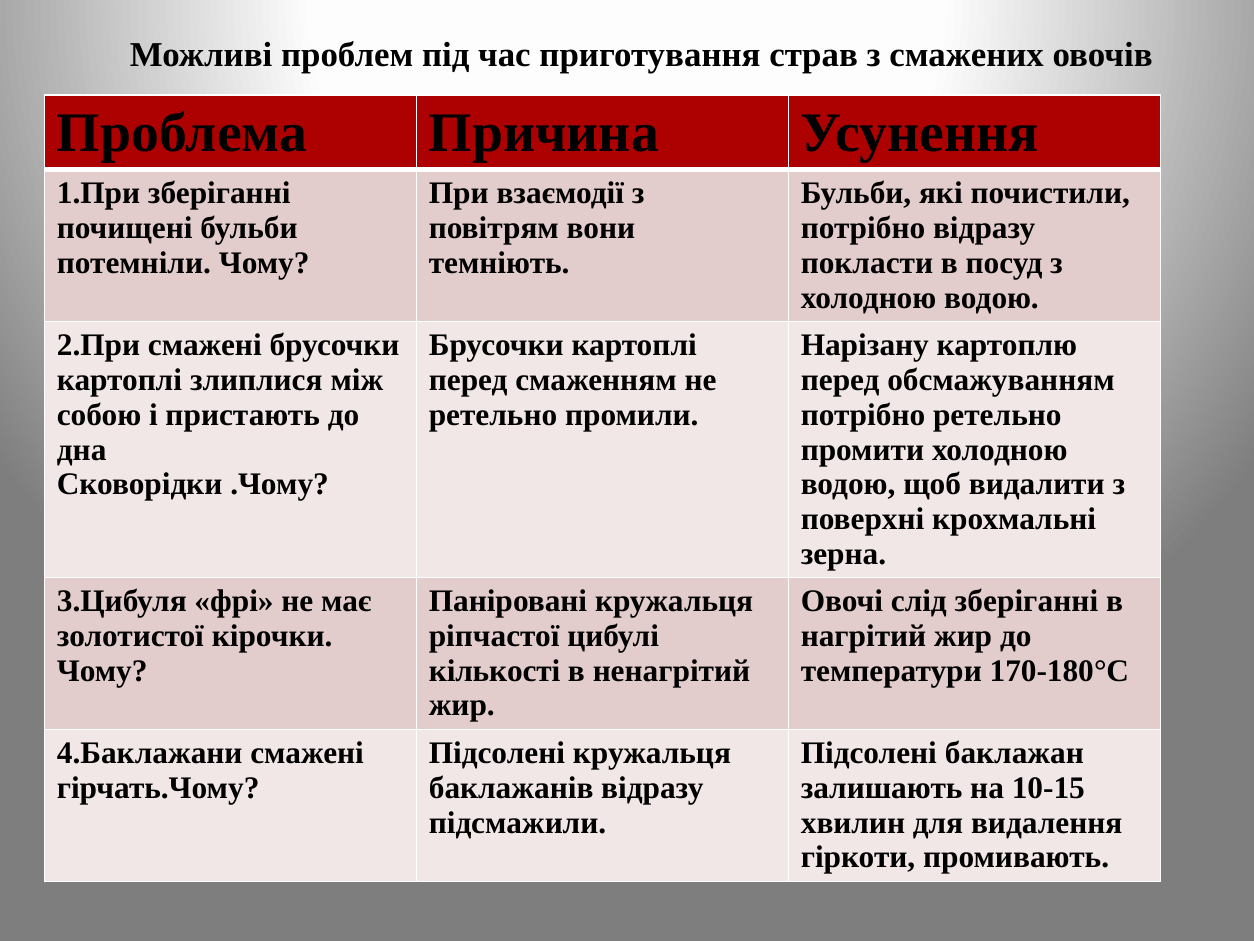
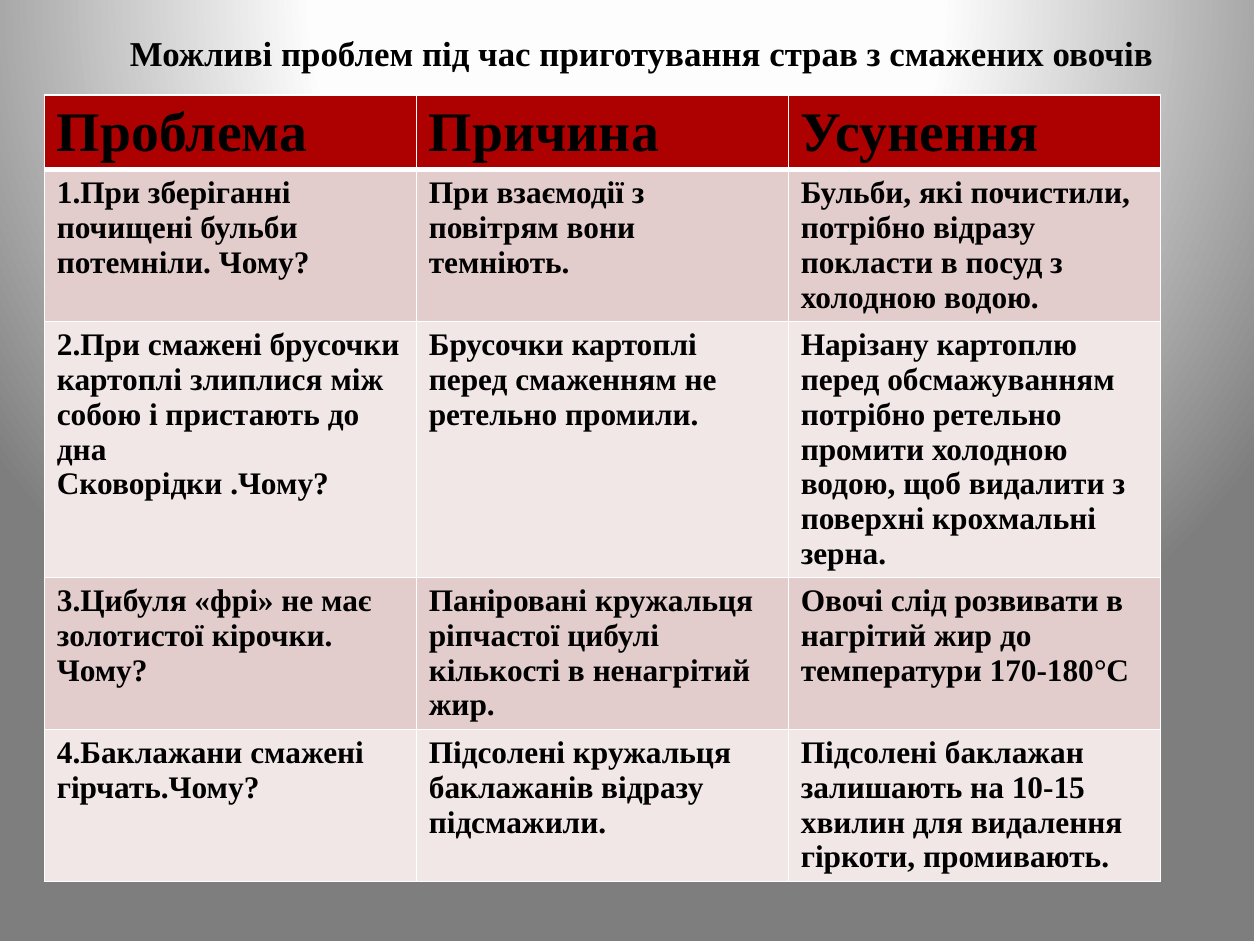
слід зберіганні: зберіганні -> розвивати (1027, 601)
